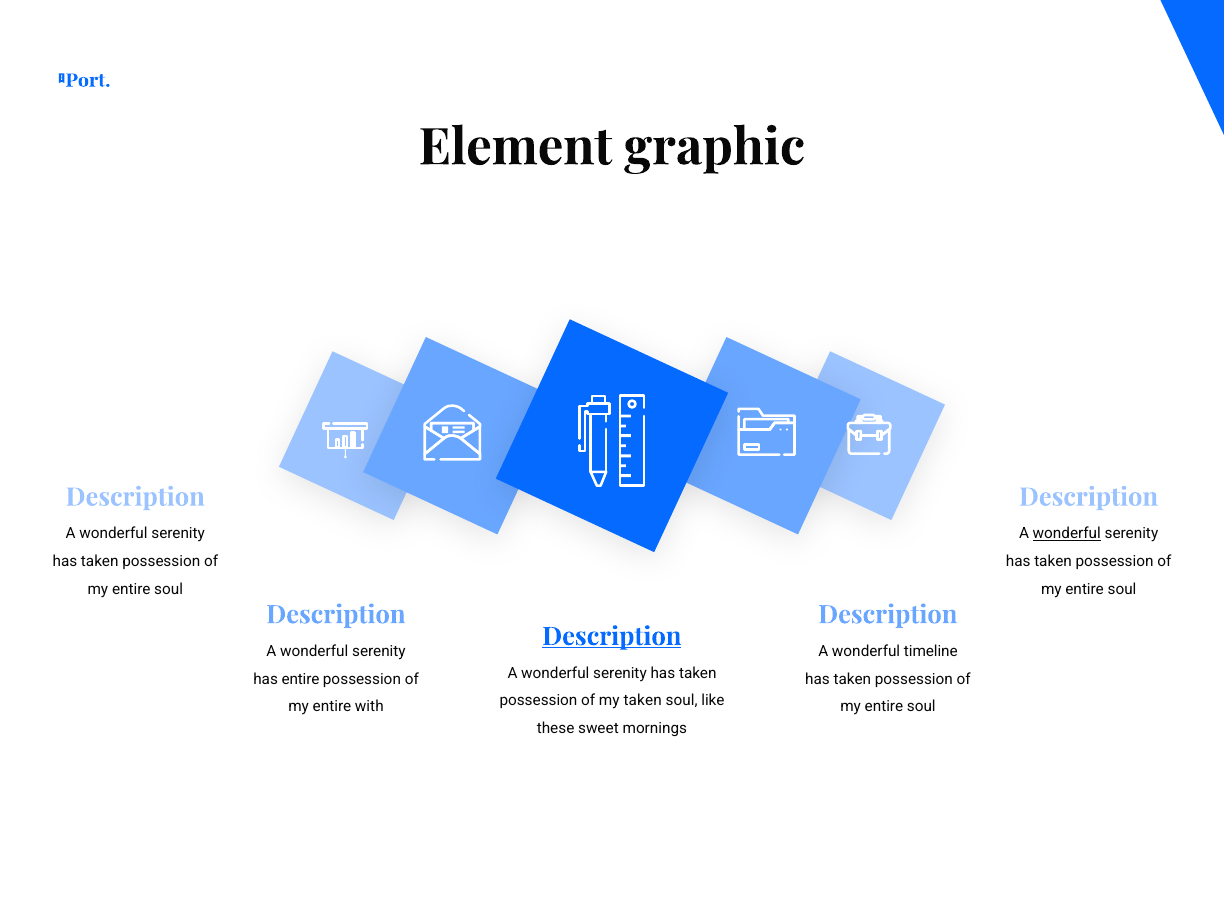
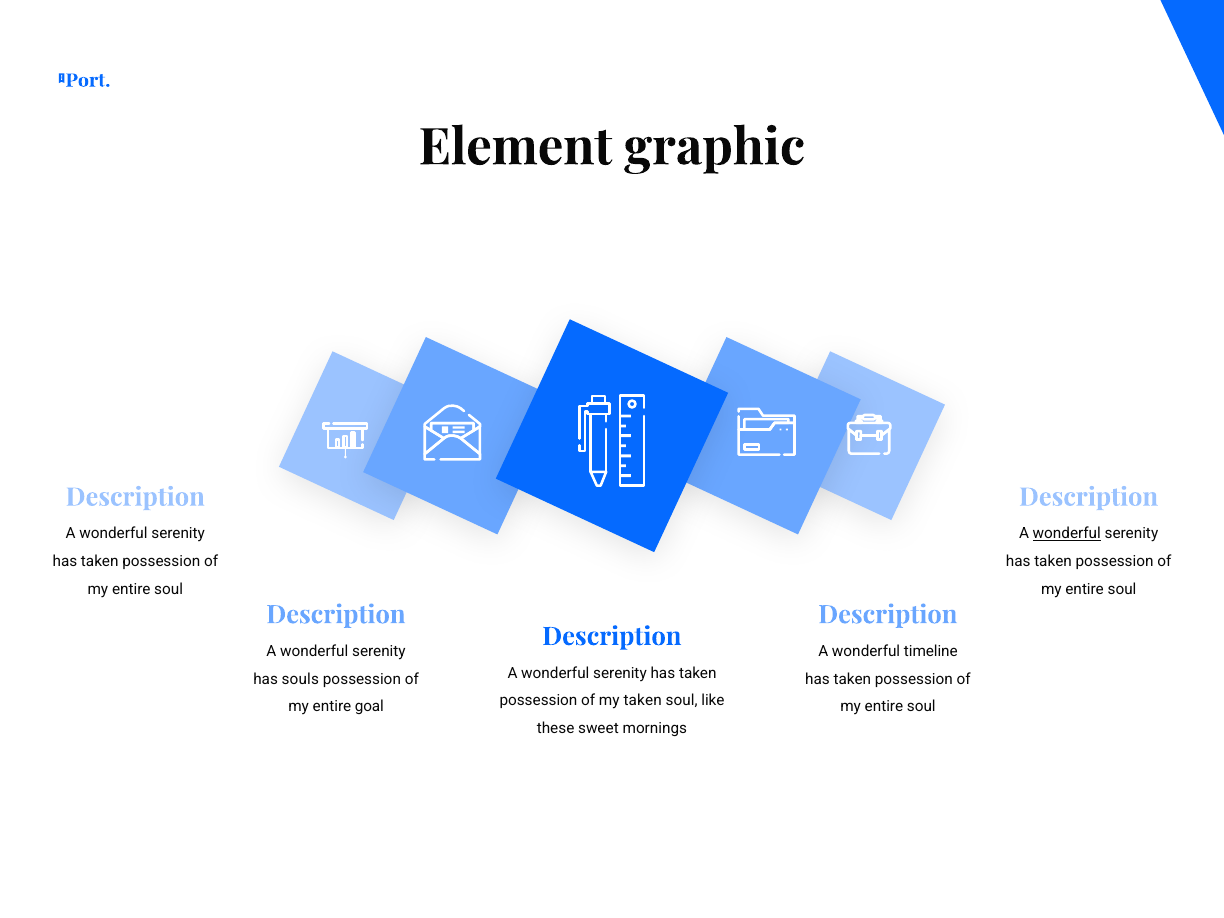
Description underline: present -> none (612, 637)
has entire: entire -> souls (300, 679)
with: with -> goal (369, 707)
